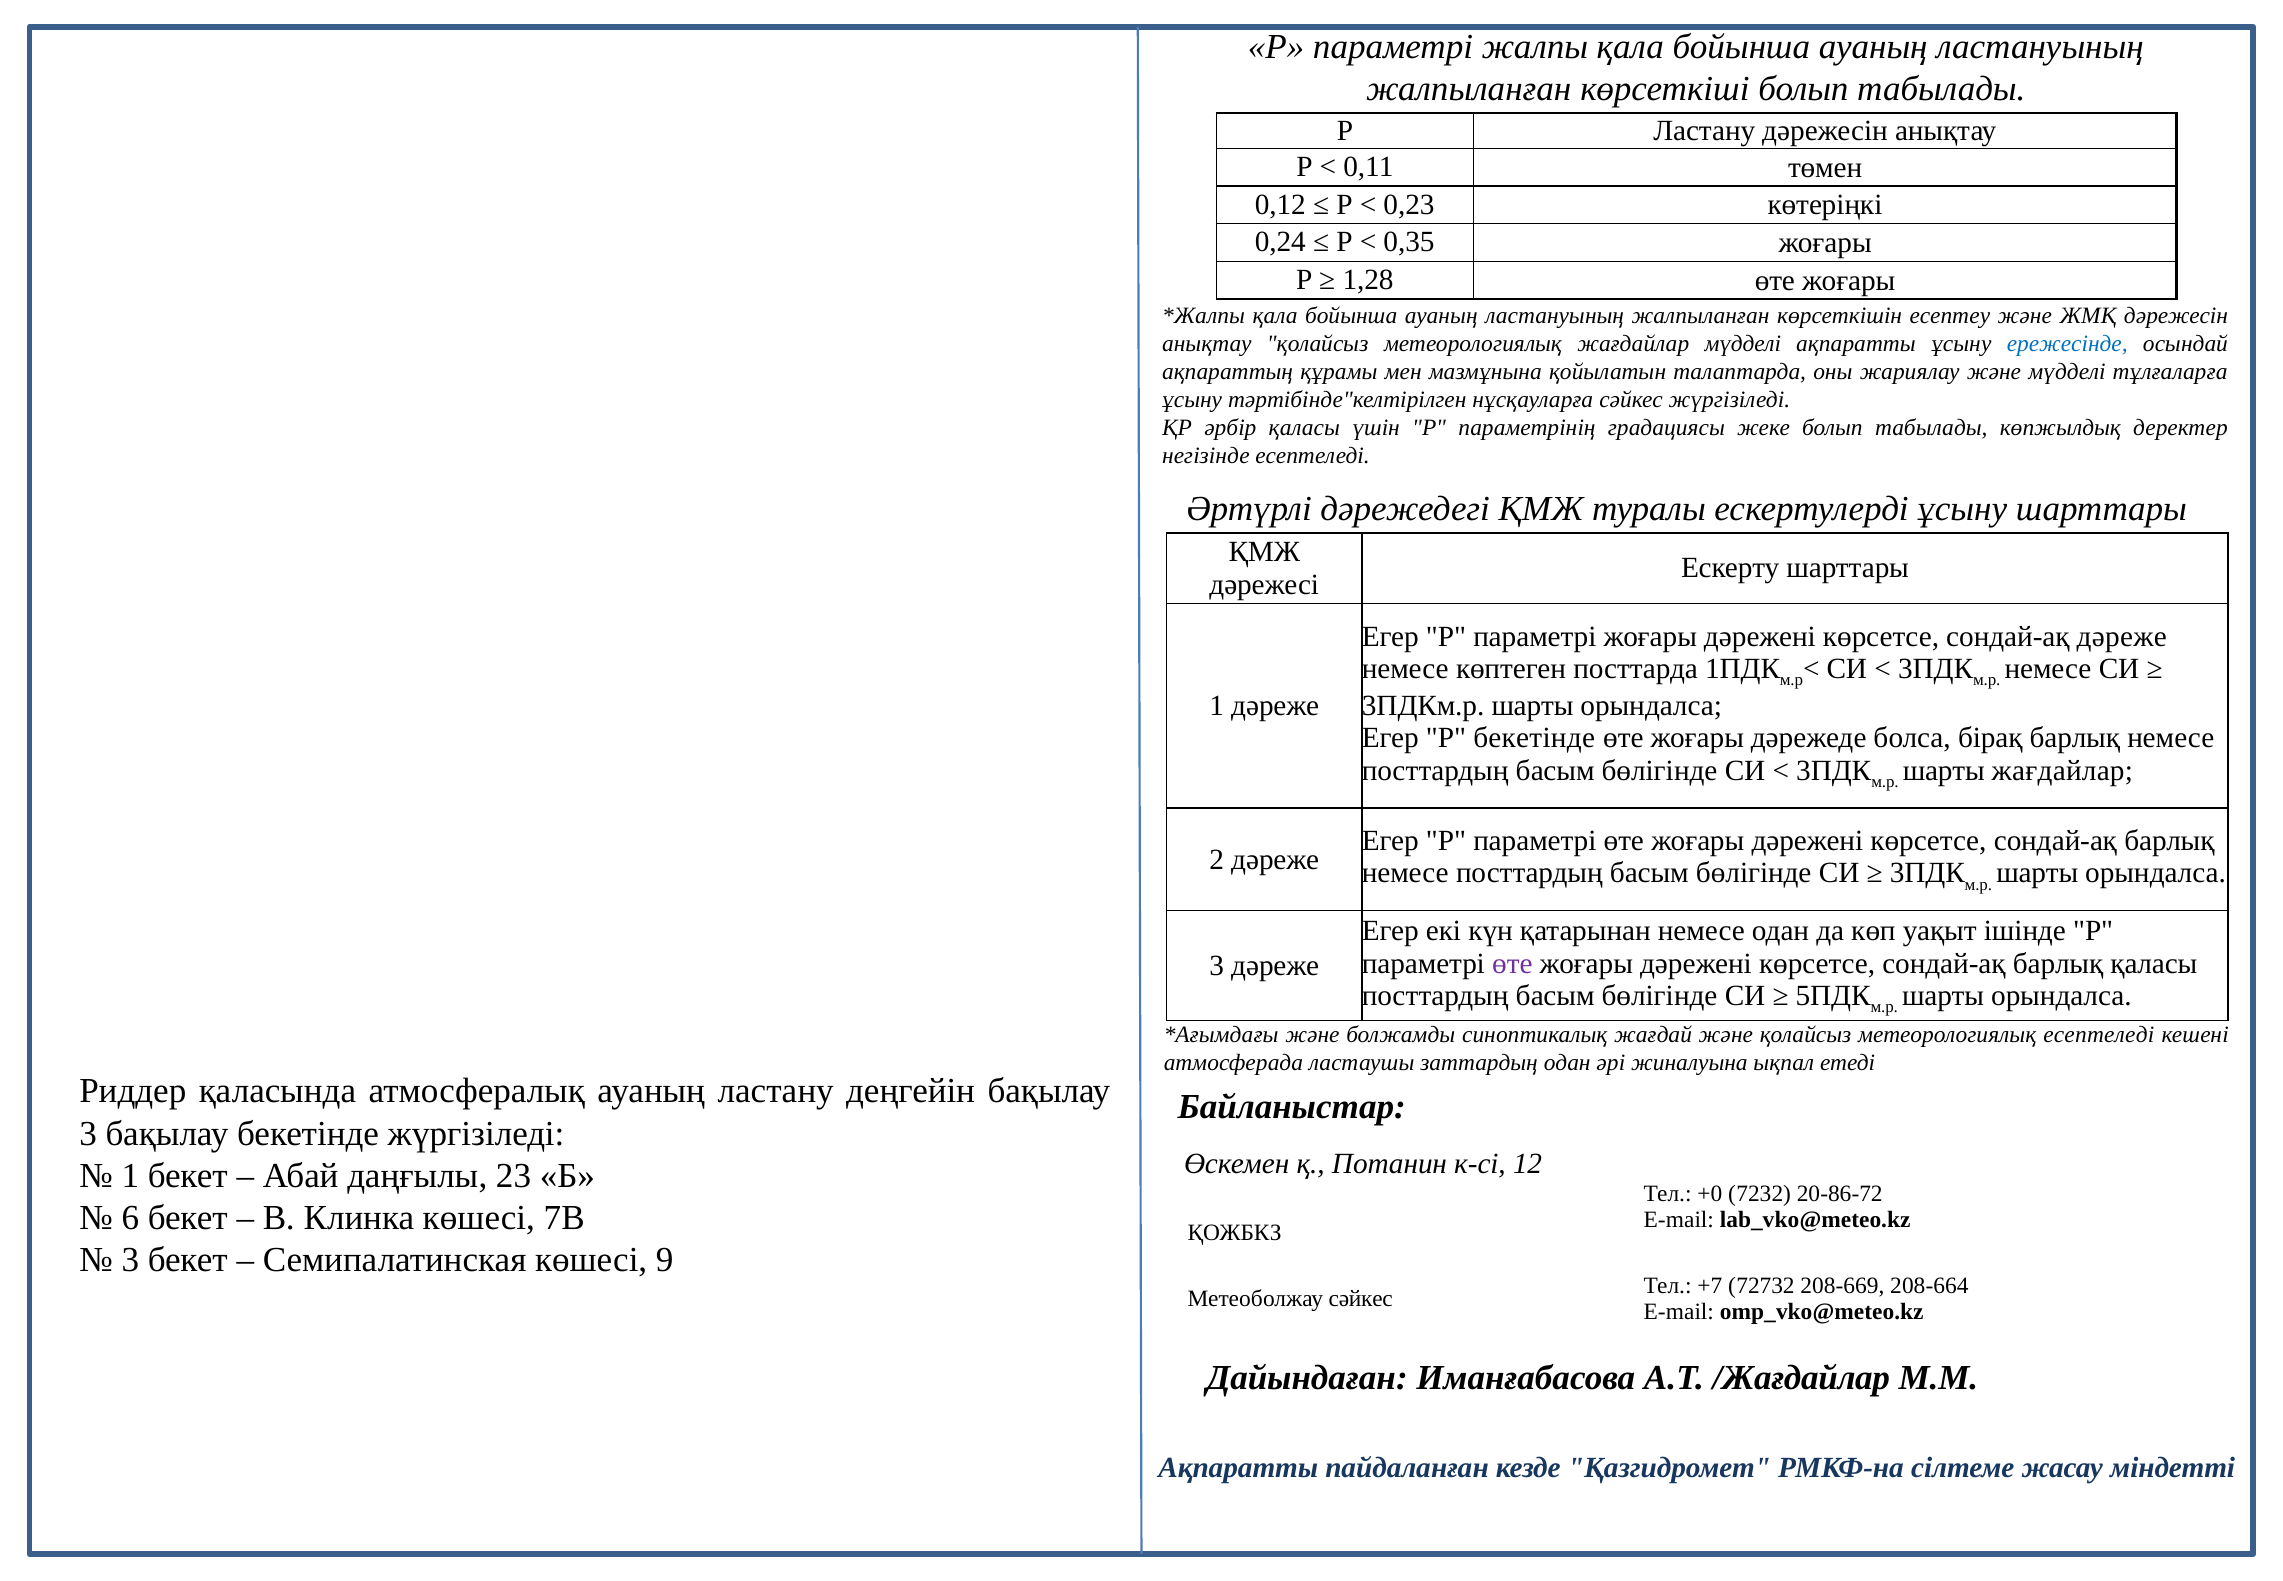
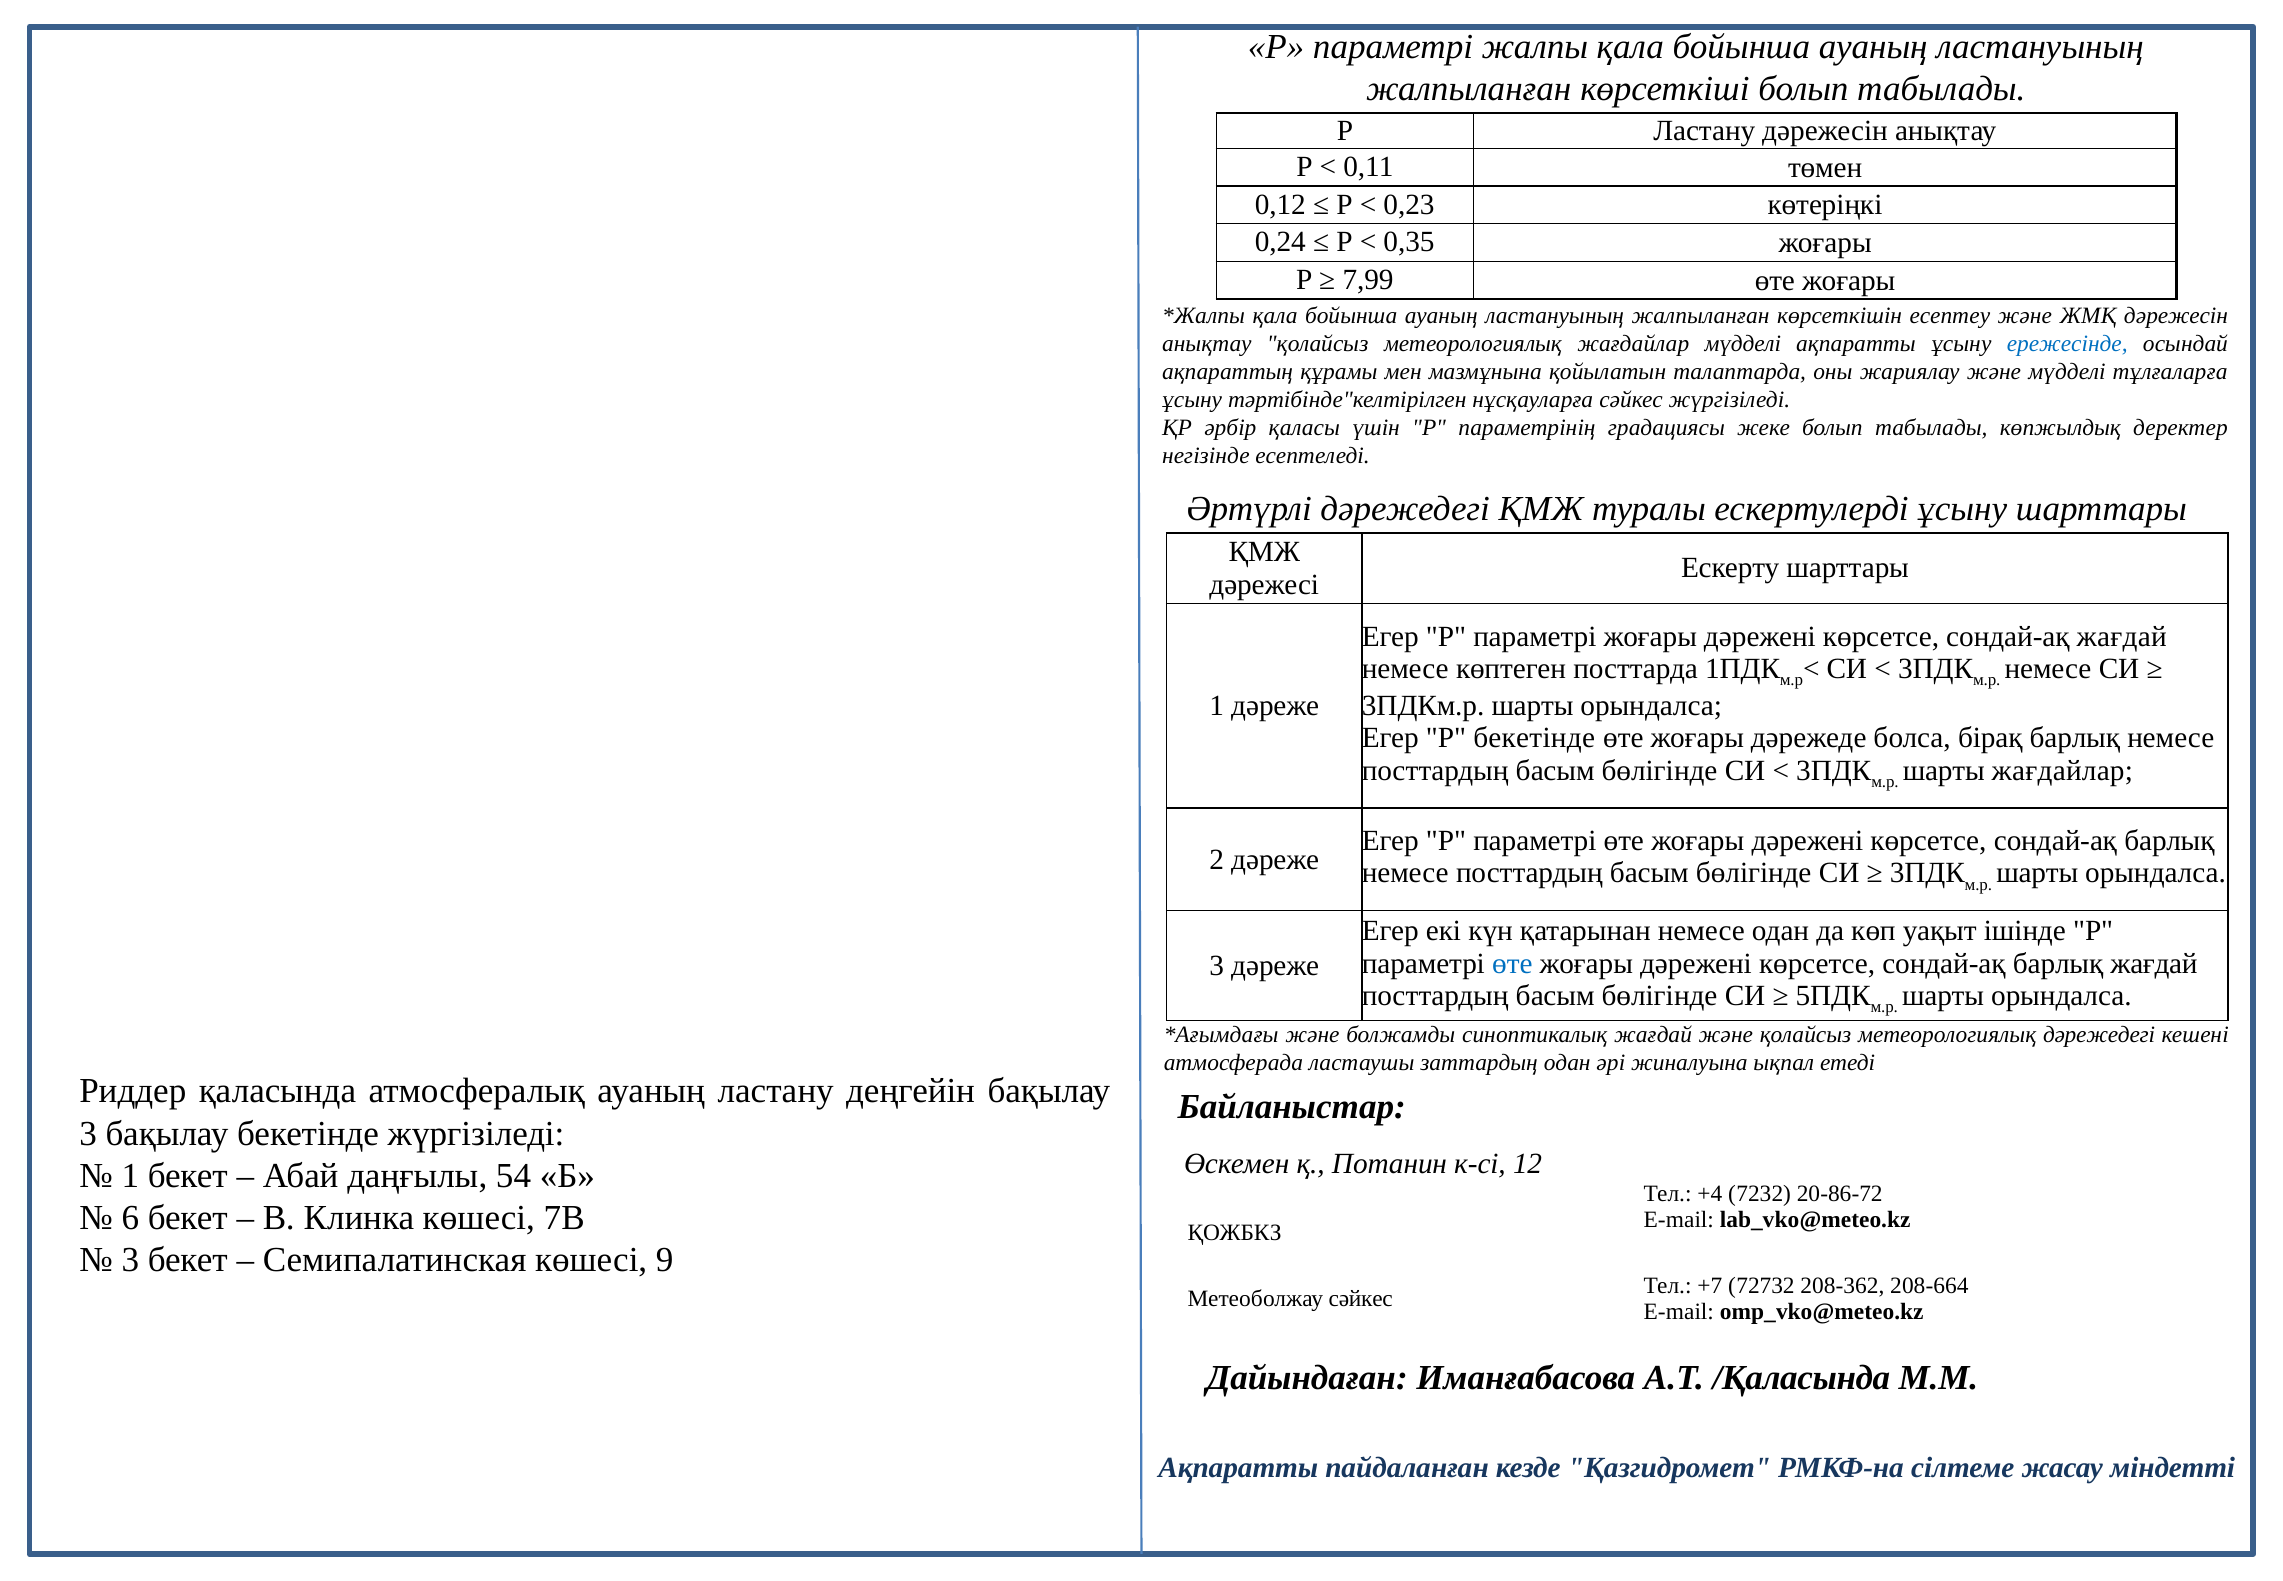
1,28: 1,28 -> 7,99 (1368, 280)
сондай-ақ дәреже: дәреже -> жағдай (2122, 636)
өте colour: purple -> blue (1512, 963)
барлық қаласы: қаласы -> жағдай (2154, 963)
метеорологиялық есептеледі: есептеледі -> дәрежедегі (2099, 1034)
23: 23 -> 54 (514, 1175)
+0: +0 -> +4 (1710, 1194)
208-669: 208-669 -> 208-362 (1842, 1285)
/Жағдайлар: /Жағдайлар -> /Қаласында (1801, 1378)
